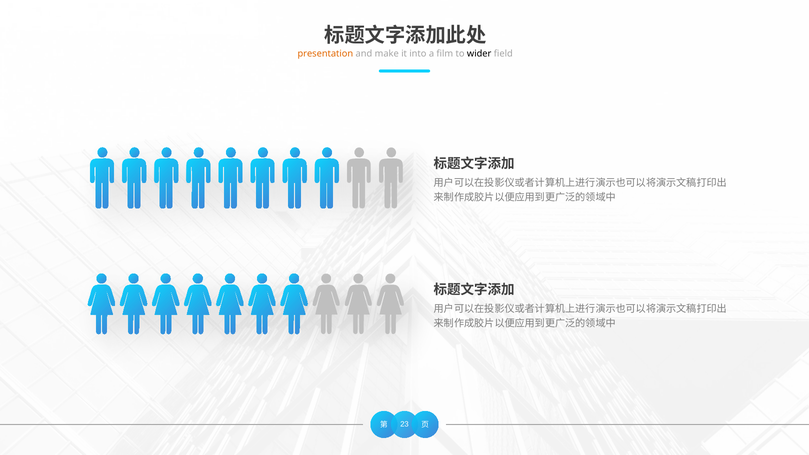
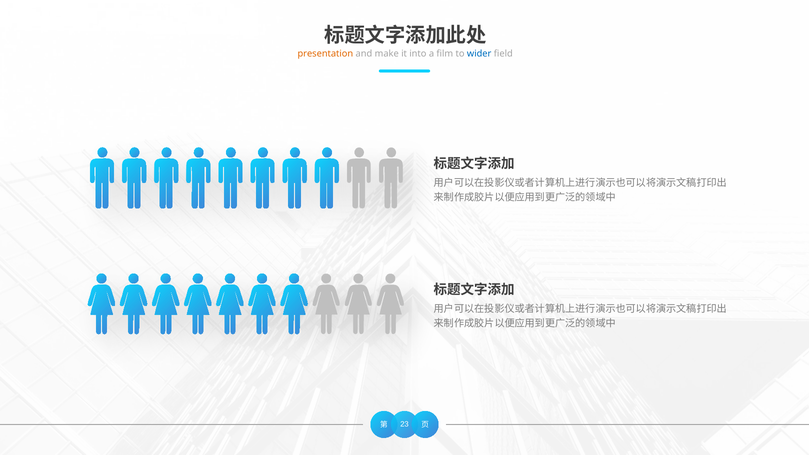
wider colour: black -> blue (479, 54)
